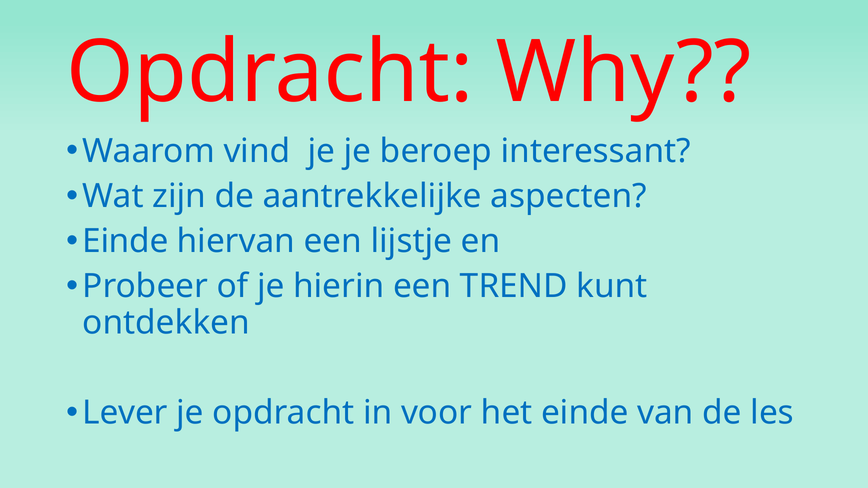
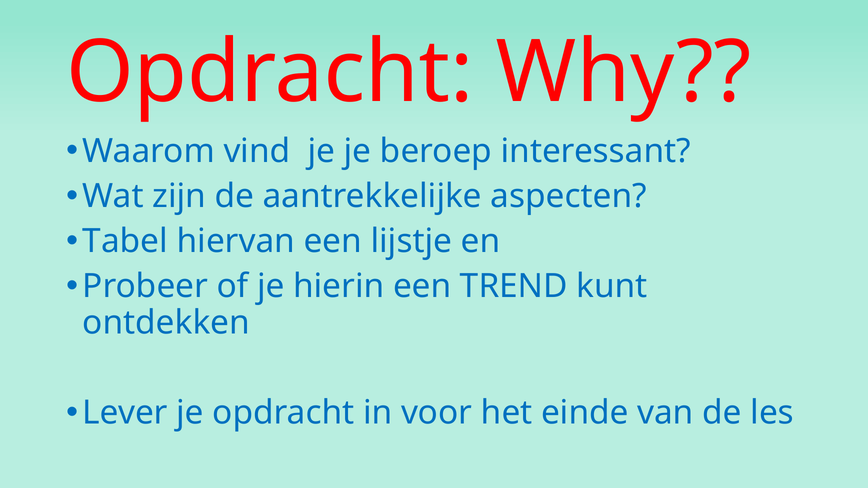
Einde: Einde -> Tabel (125, 241)
